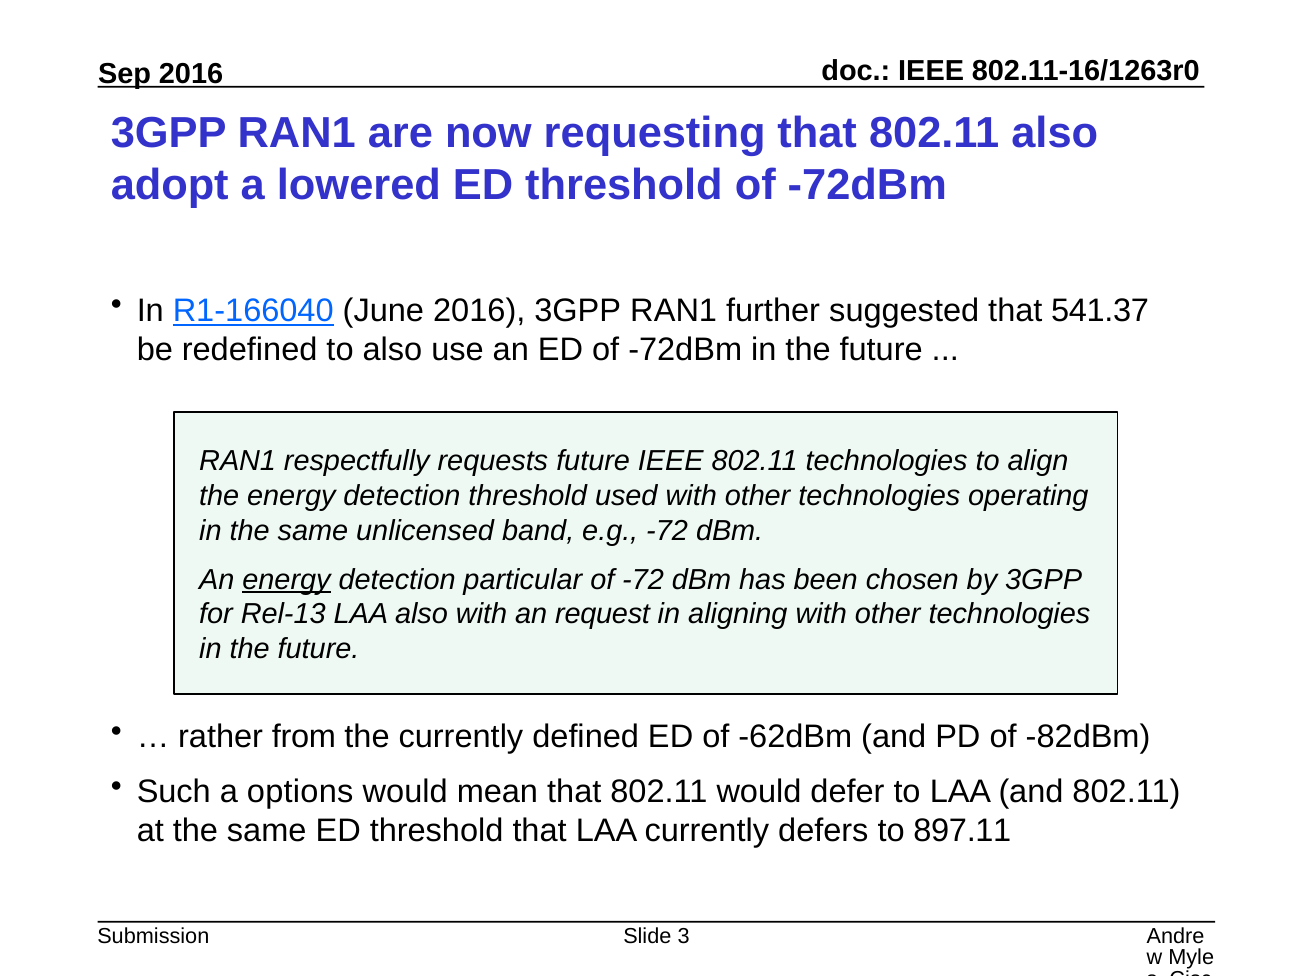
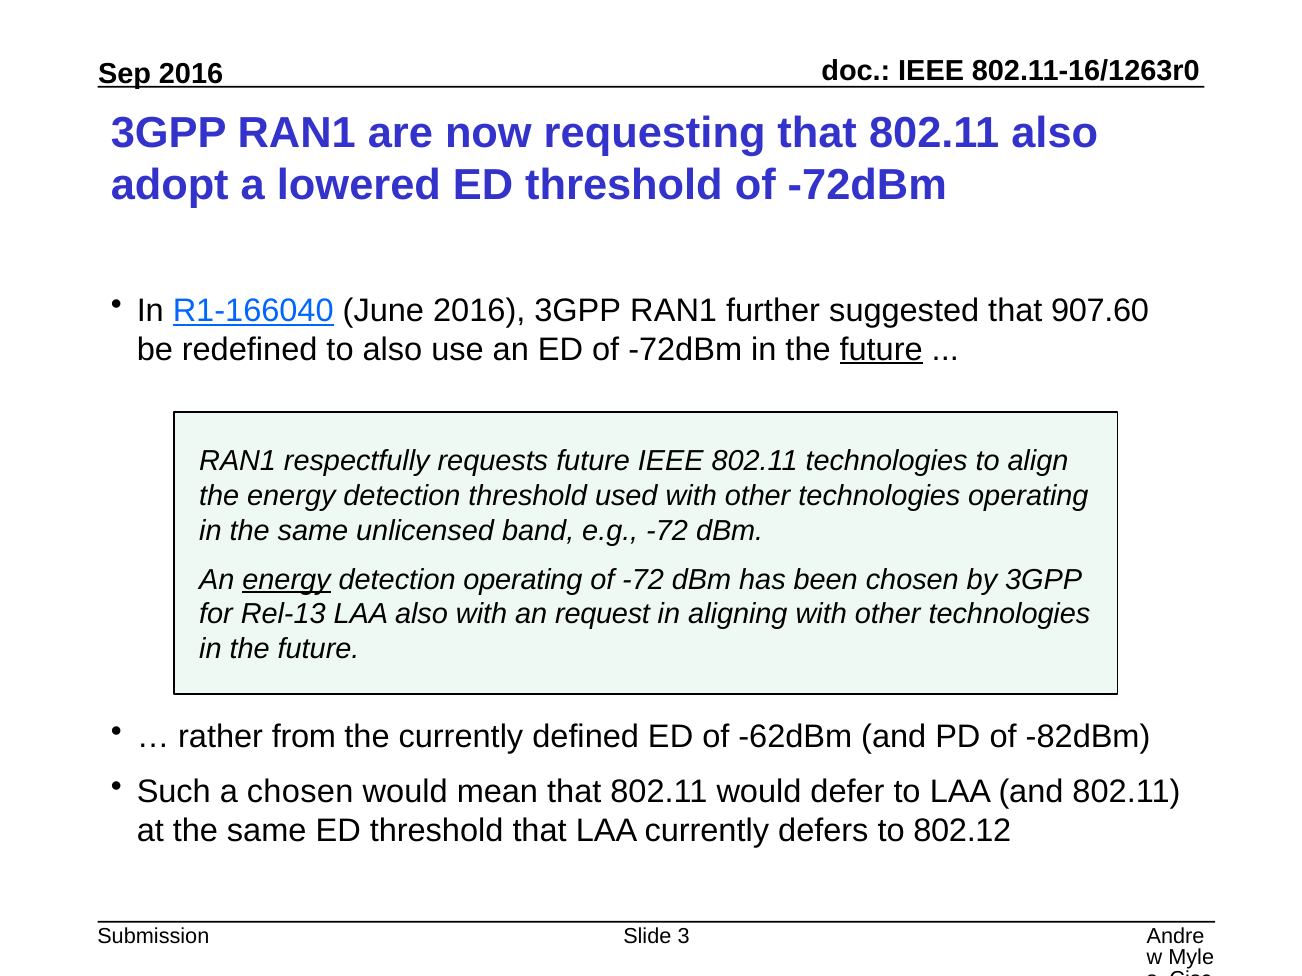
541.37: 541.37 -> 907.60 (1100, 310)
future underline: none -> present (881, 350)
detection particular: particular -> operating (523, 580)
a options: options -> chosen (300, 792)
897.11: 897.11 -> 802.12 (962, 831)
